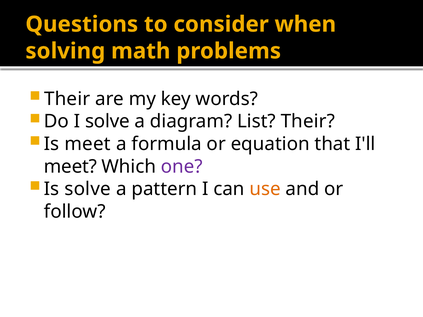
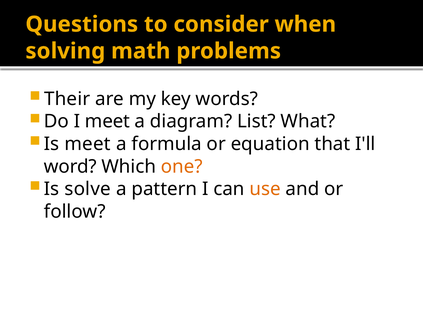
I solve: solve -> meet (107, 122)
List Their: Their -> What (308, 122)
meet: meet -> word (70, 167)
one colour: purple -> orange (182, 167)
